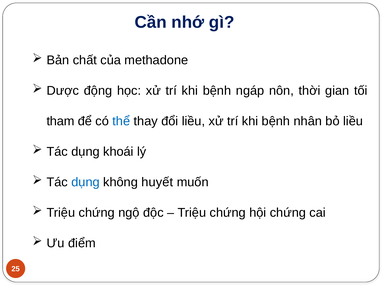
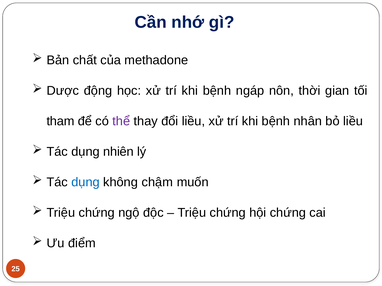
thể colour: blue -> purple (121, 121)
khoái: khoái -> nhiên (118, 152)
huyết: huyết -> chậm (157, 183)
